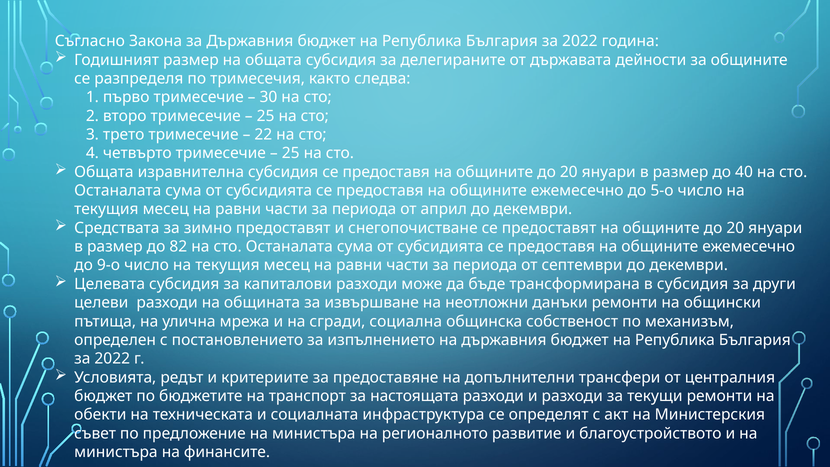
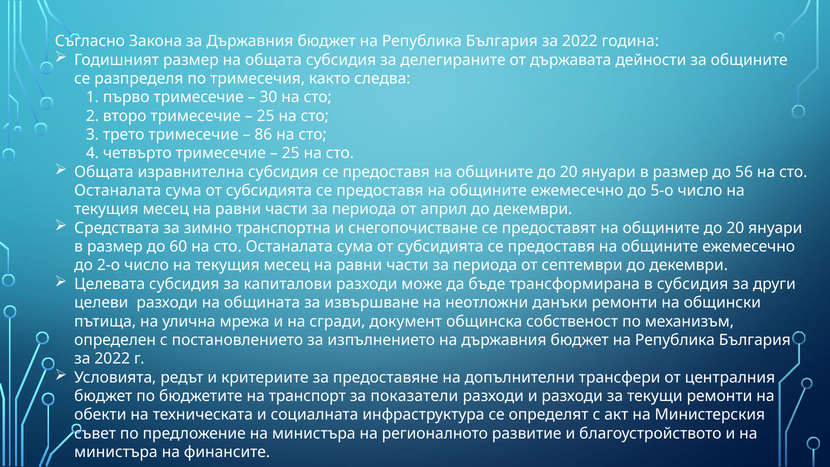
22: 22 -> 86 (263, 135)
40: 40 -> 56 (744, 172)
зимно предоставят: предоставят -> транспортна (283, 228)
82: 82 -> 60 (178, 247)
9-о: 9-о -> 2-о (109, 265)
социална: социална -> документ (406, 321)
настоящата: настоящата -> показатели (414, 396)
